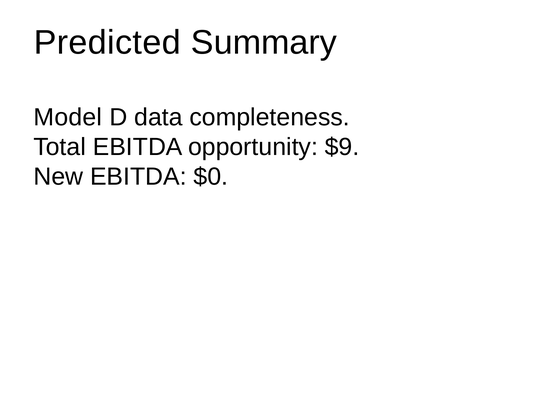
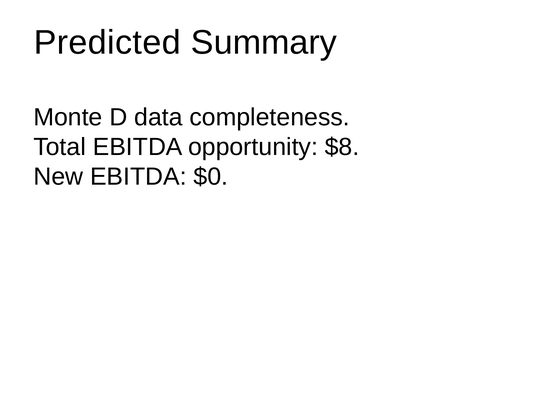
Model: Model -> Monte (68, 117)
$9: $9 -> $8 (342, 147)
